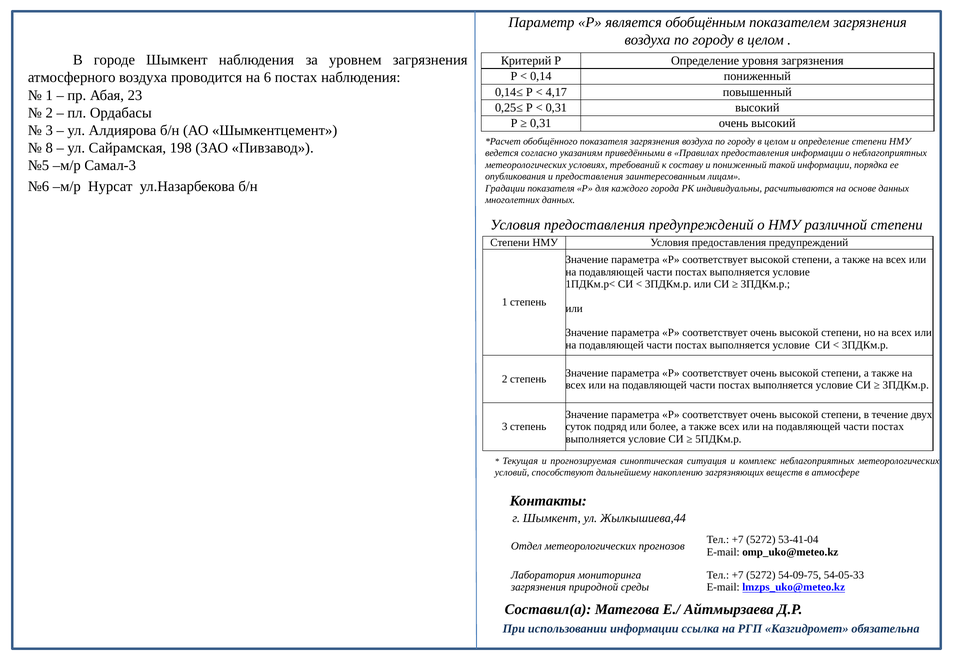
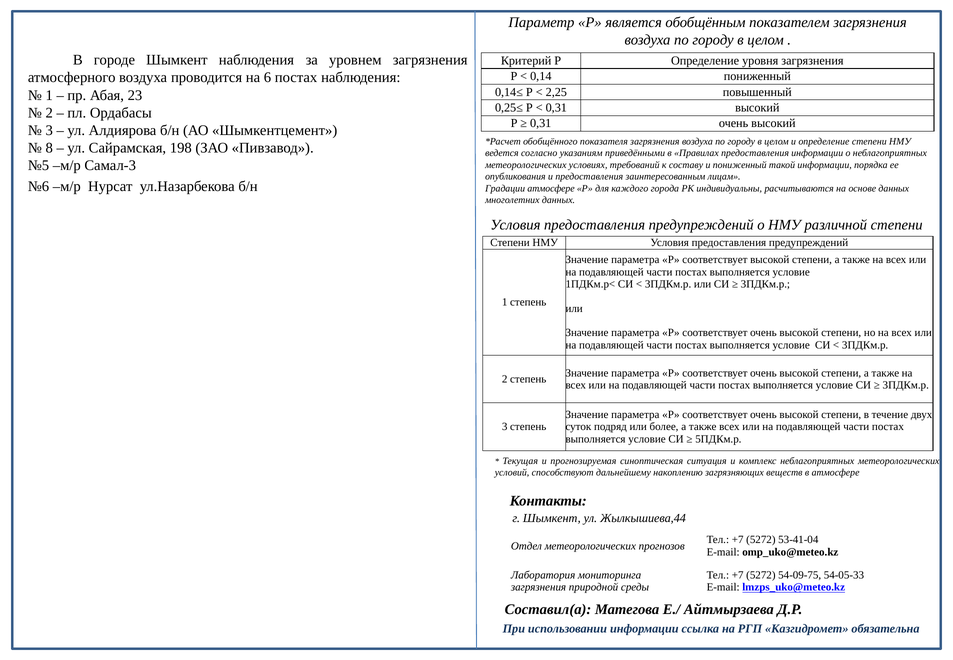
4,17: 4,17 -> 2,25 (556, 92)
Градации показателя: показателя -> атмосфере (551, 188)
